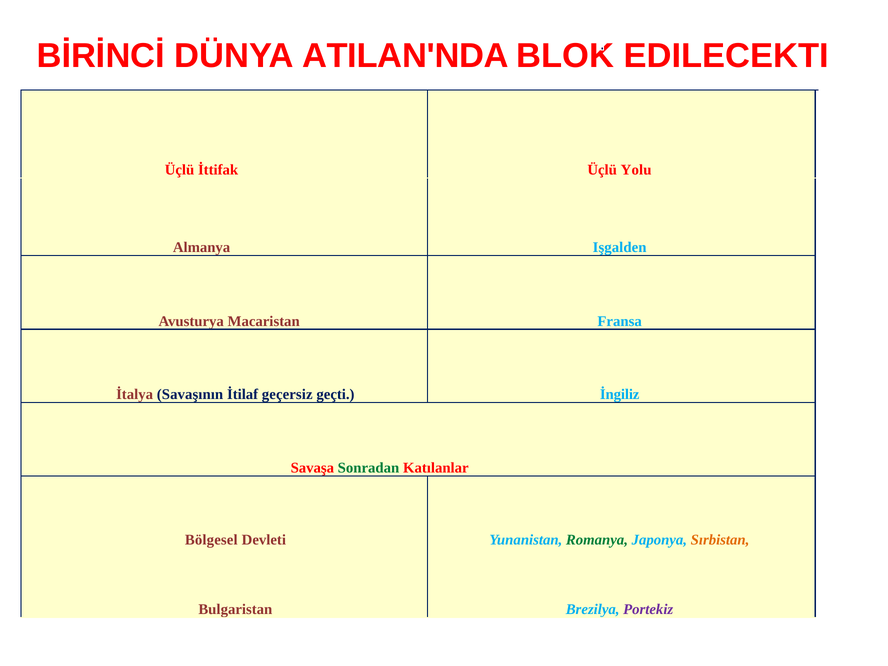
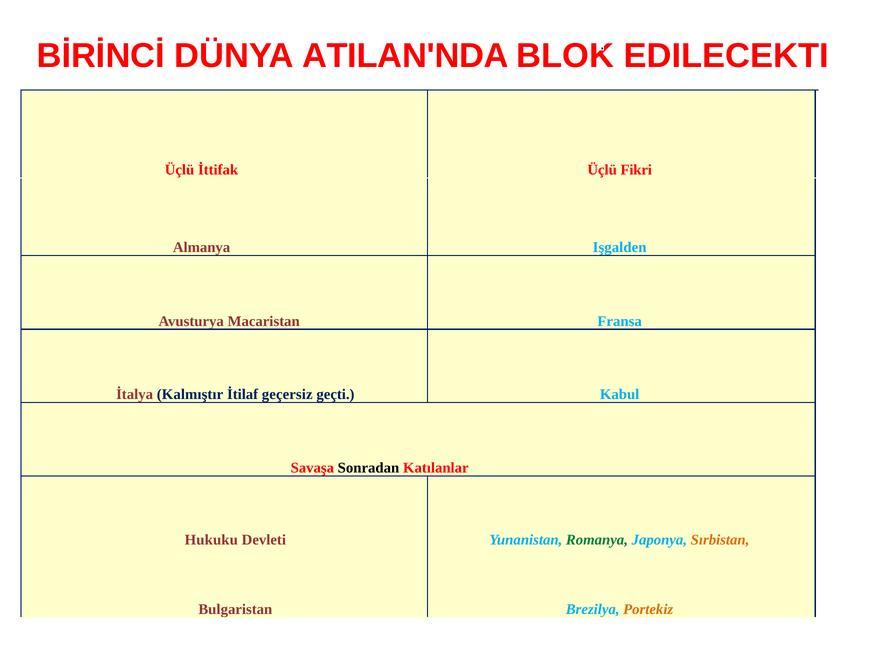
Yolu: Yolu -> Fikri (636, 170)
Savaşının: Savaşının -> Kalmıştır (190, 394)
İngiliz: İngiliz -> Kabul (620, 394)
Sonradan colour: green -> black (369, 468)
Bölgesel: Bölgesel -> Hukuku (211, 540)
Portekiz colour: purple -> orange (648, 609)
